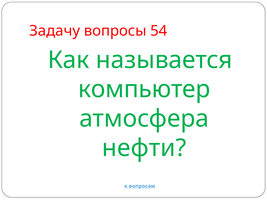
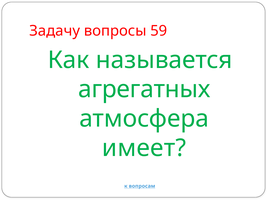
54: 54 -> 59 (159, 31)
компьютер: компьютер -> агрегатных (144, 89)
нефти: нефти -> имеет (144, 148)
